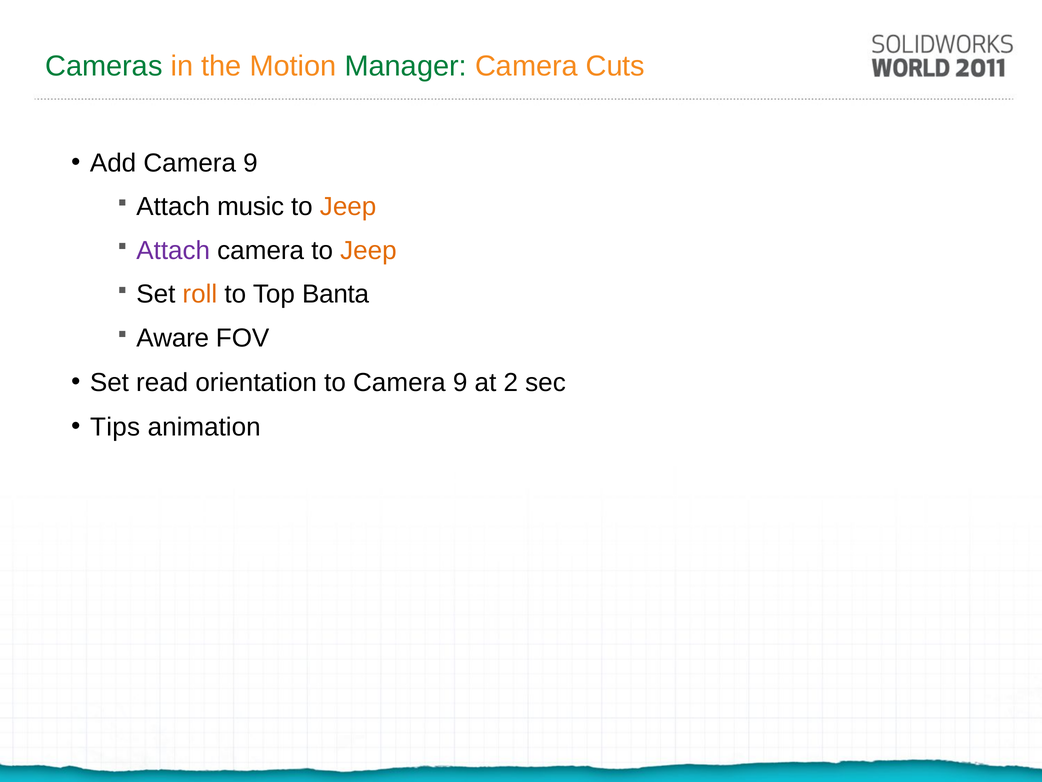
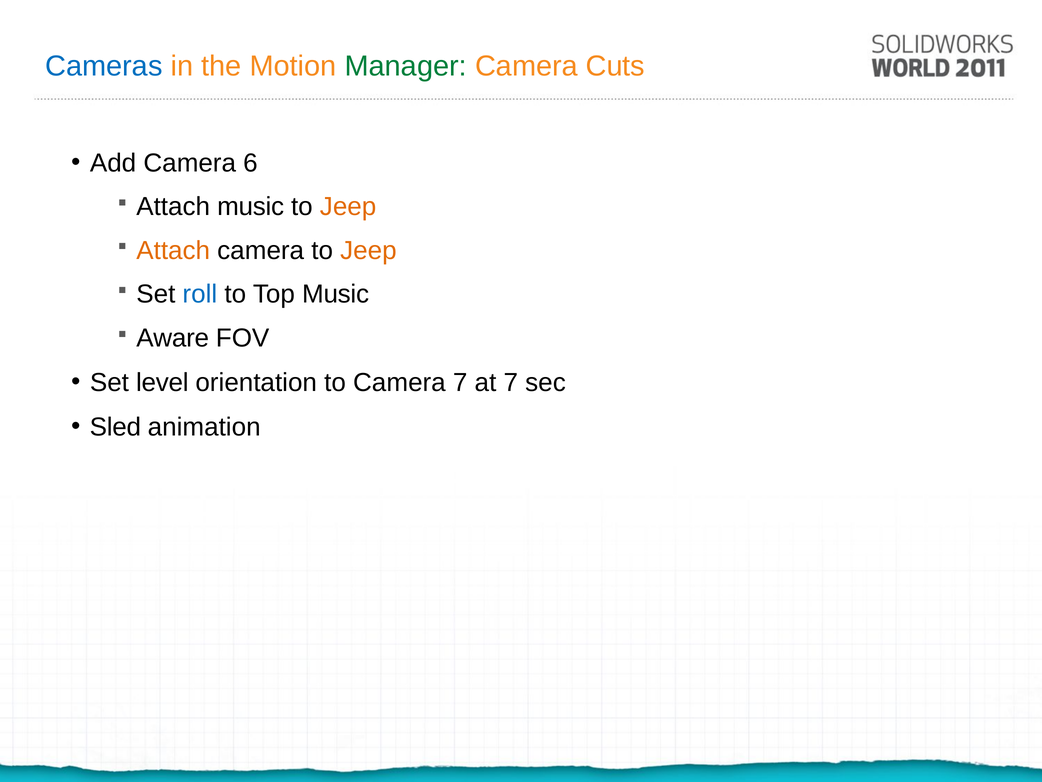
Cameras colour: green -> blue (104, 66)
Add Camera 9: 9 -> 6 (250, 163)
Attach colour: purple -> orange (173, 250)
roll colour: orange -> blue (200, 294)
Top Banta: Banta -> Music (336, 294)
read: read -> level (162, 383)
to Camera 9: 9 -> 7 (460, 383)
at 2: 2 -> 7 (511, 383)
Tips: Tips -> Sled (115, 427)
